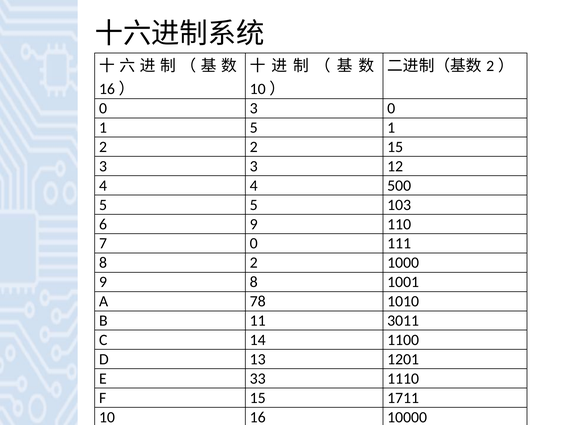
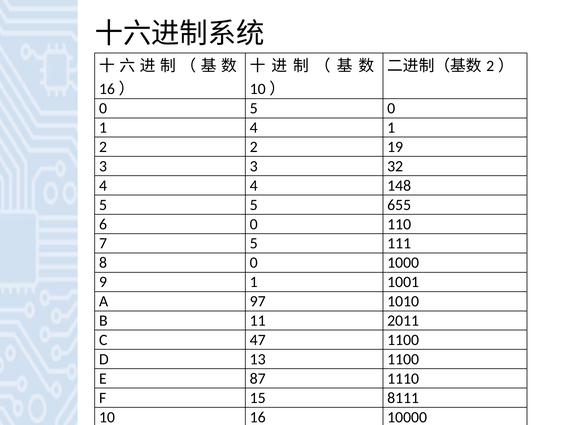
0 3: 3 -> 5 (254, 108)
1 5: 5 -> 4 (254, 128)
2 15: 15 -> 19 (395, 147)
12: 12 -> 32 (395, 166)
500: 500 -> 148 (399, 185)
103: 103 -> 655 (399, 205)
6 9: 9 -> 0 (254, 224)
7 0: 0 -> 5 (254, 243)
8 2: 2 -> 0 (254, 262)
9 8: 8 -> 1 (254, 282)
78: 78 -> 97 (258, 301)
3011: 3011 -> 2011 (403, 320)
14: 14 -> 47 (258, 340)
13 1201: 1201 -> 1100 (403, 359)
33: 33 -> 87 (258, 378)
1711: 1711 -> 8111 (403, 397)
